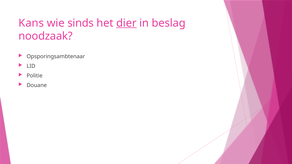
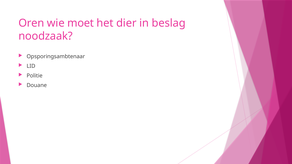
Kans: Kans -> Oren (31, 23)
sinds: sinds -> moet (81, 23)
dier underline: present -> none (126, 23)
